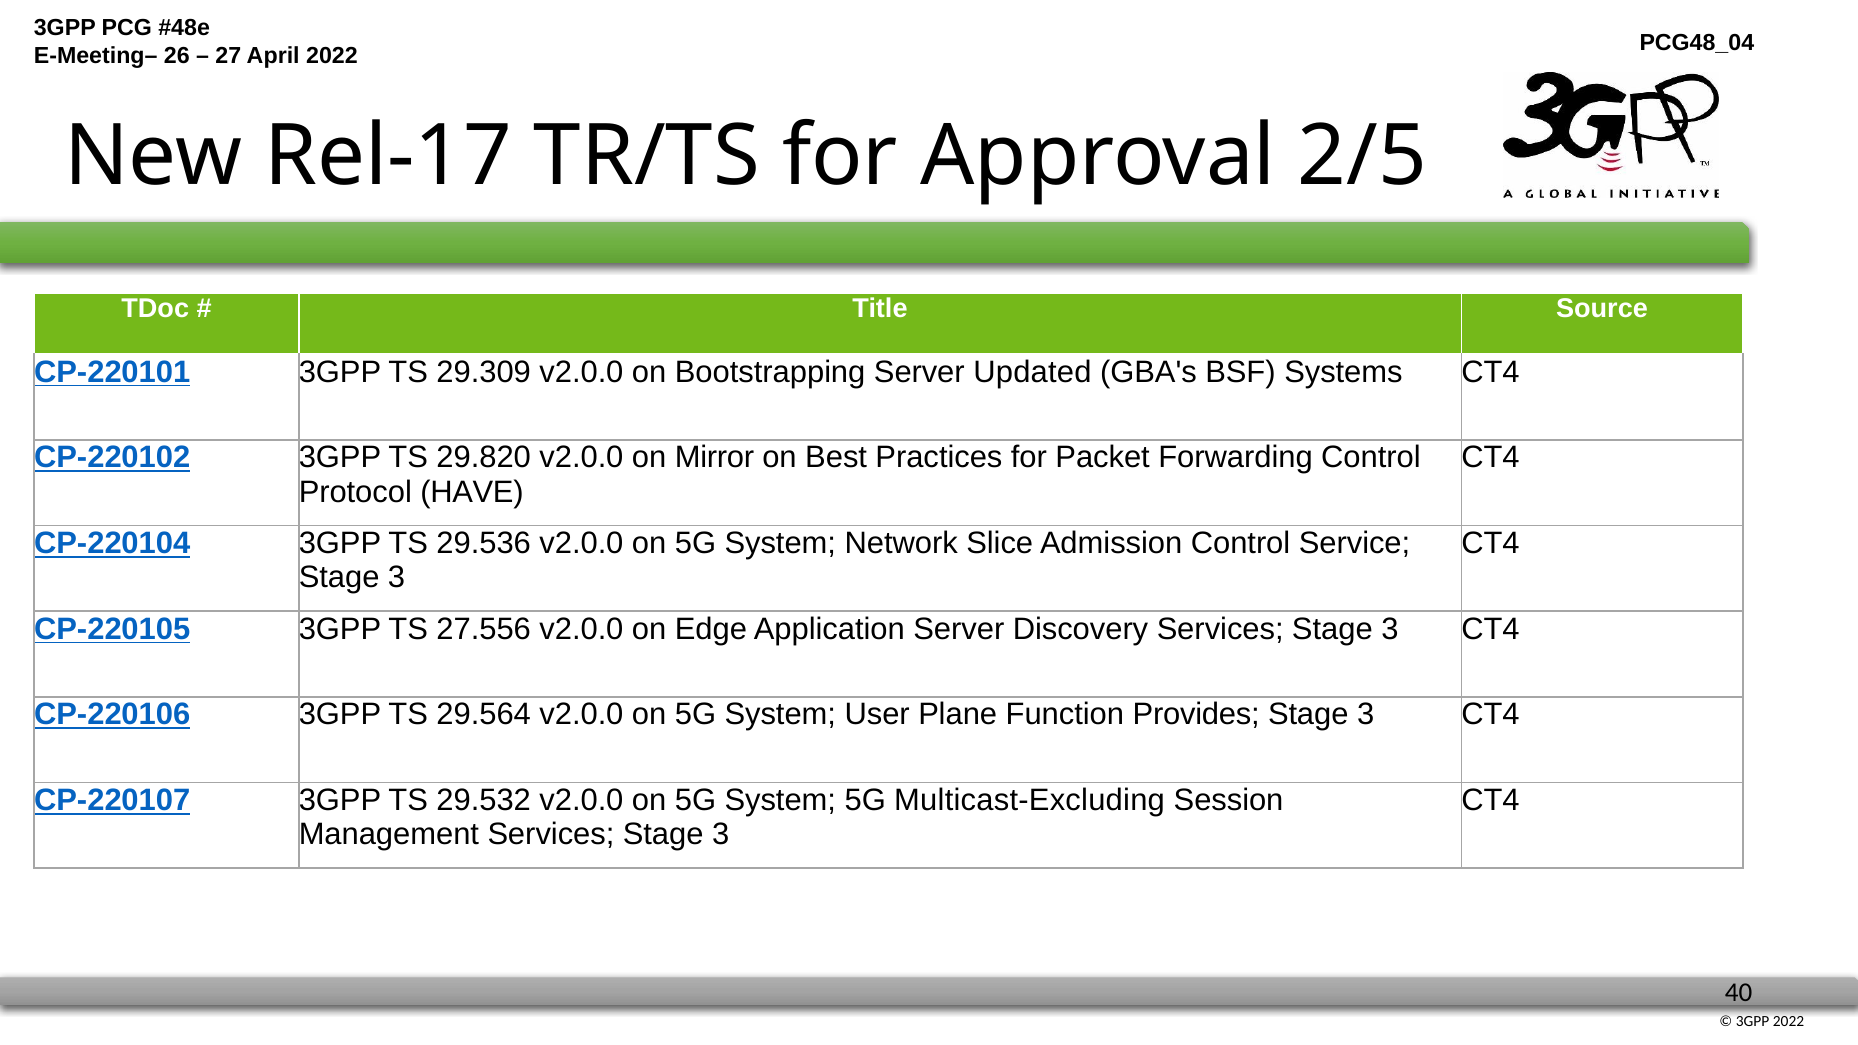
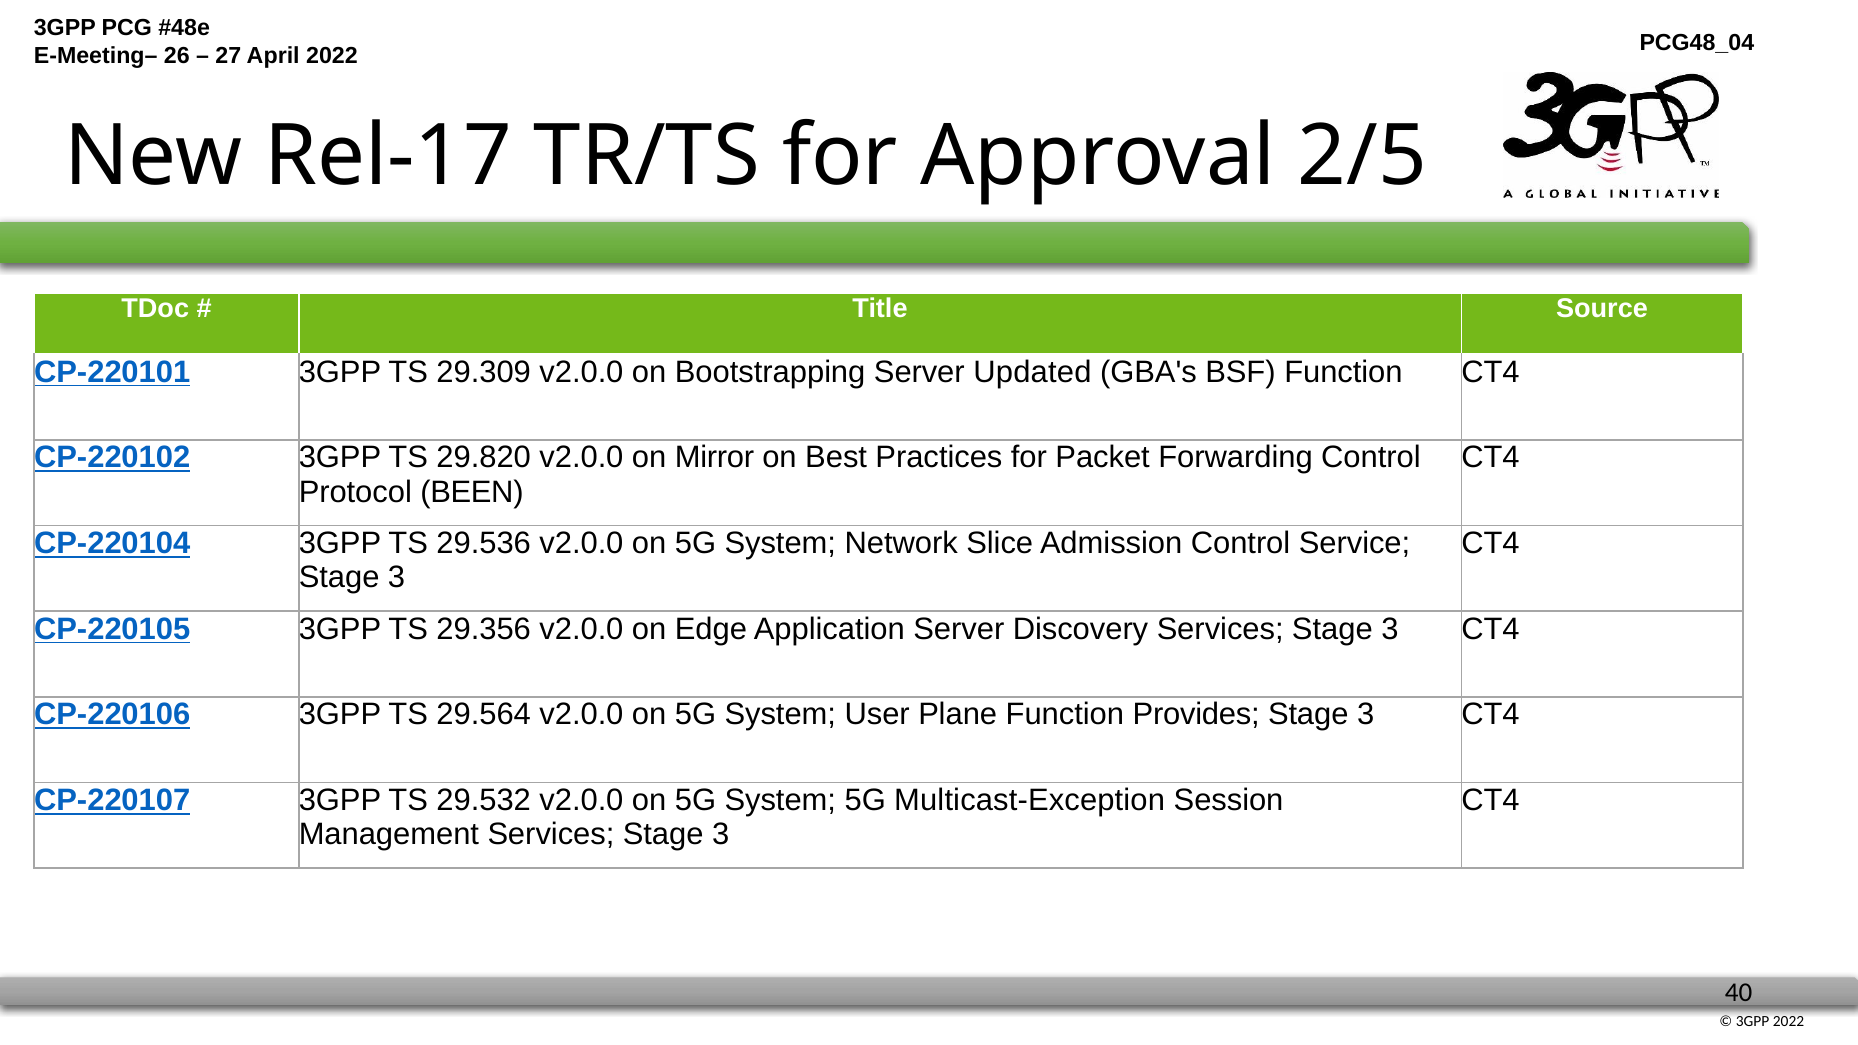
BSF Systems: Systems -> Function (1343, 372)
HAVE: HAVE -> BEEN (472, 492)
27.556: 27.556 -> 29.356 (484, 629)
Multicast-Excluding: Multicast-Excluding -> Multicast-Exception (1030, 800)
